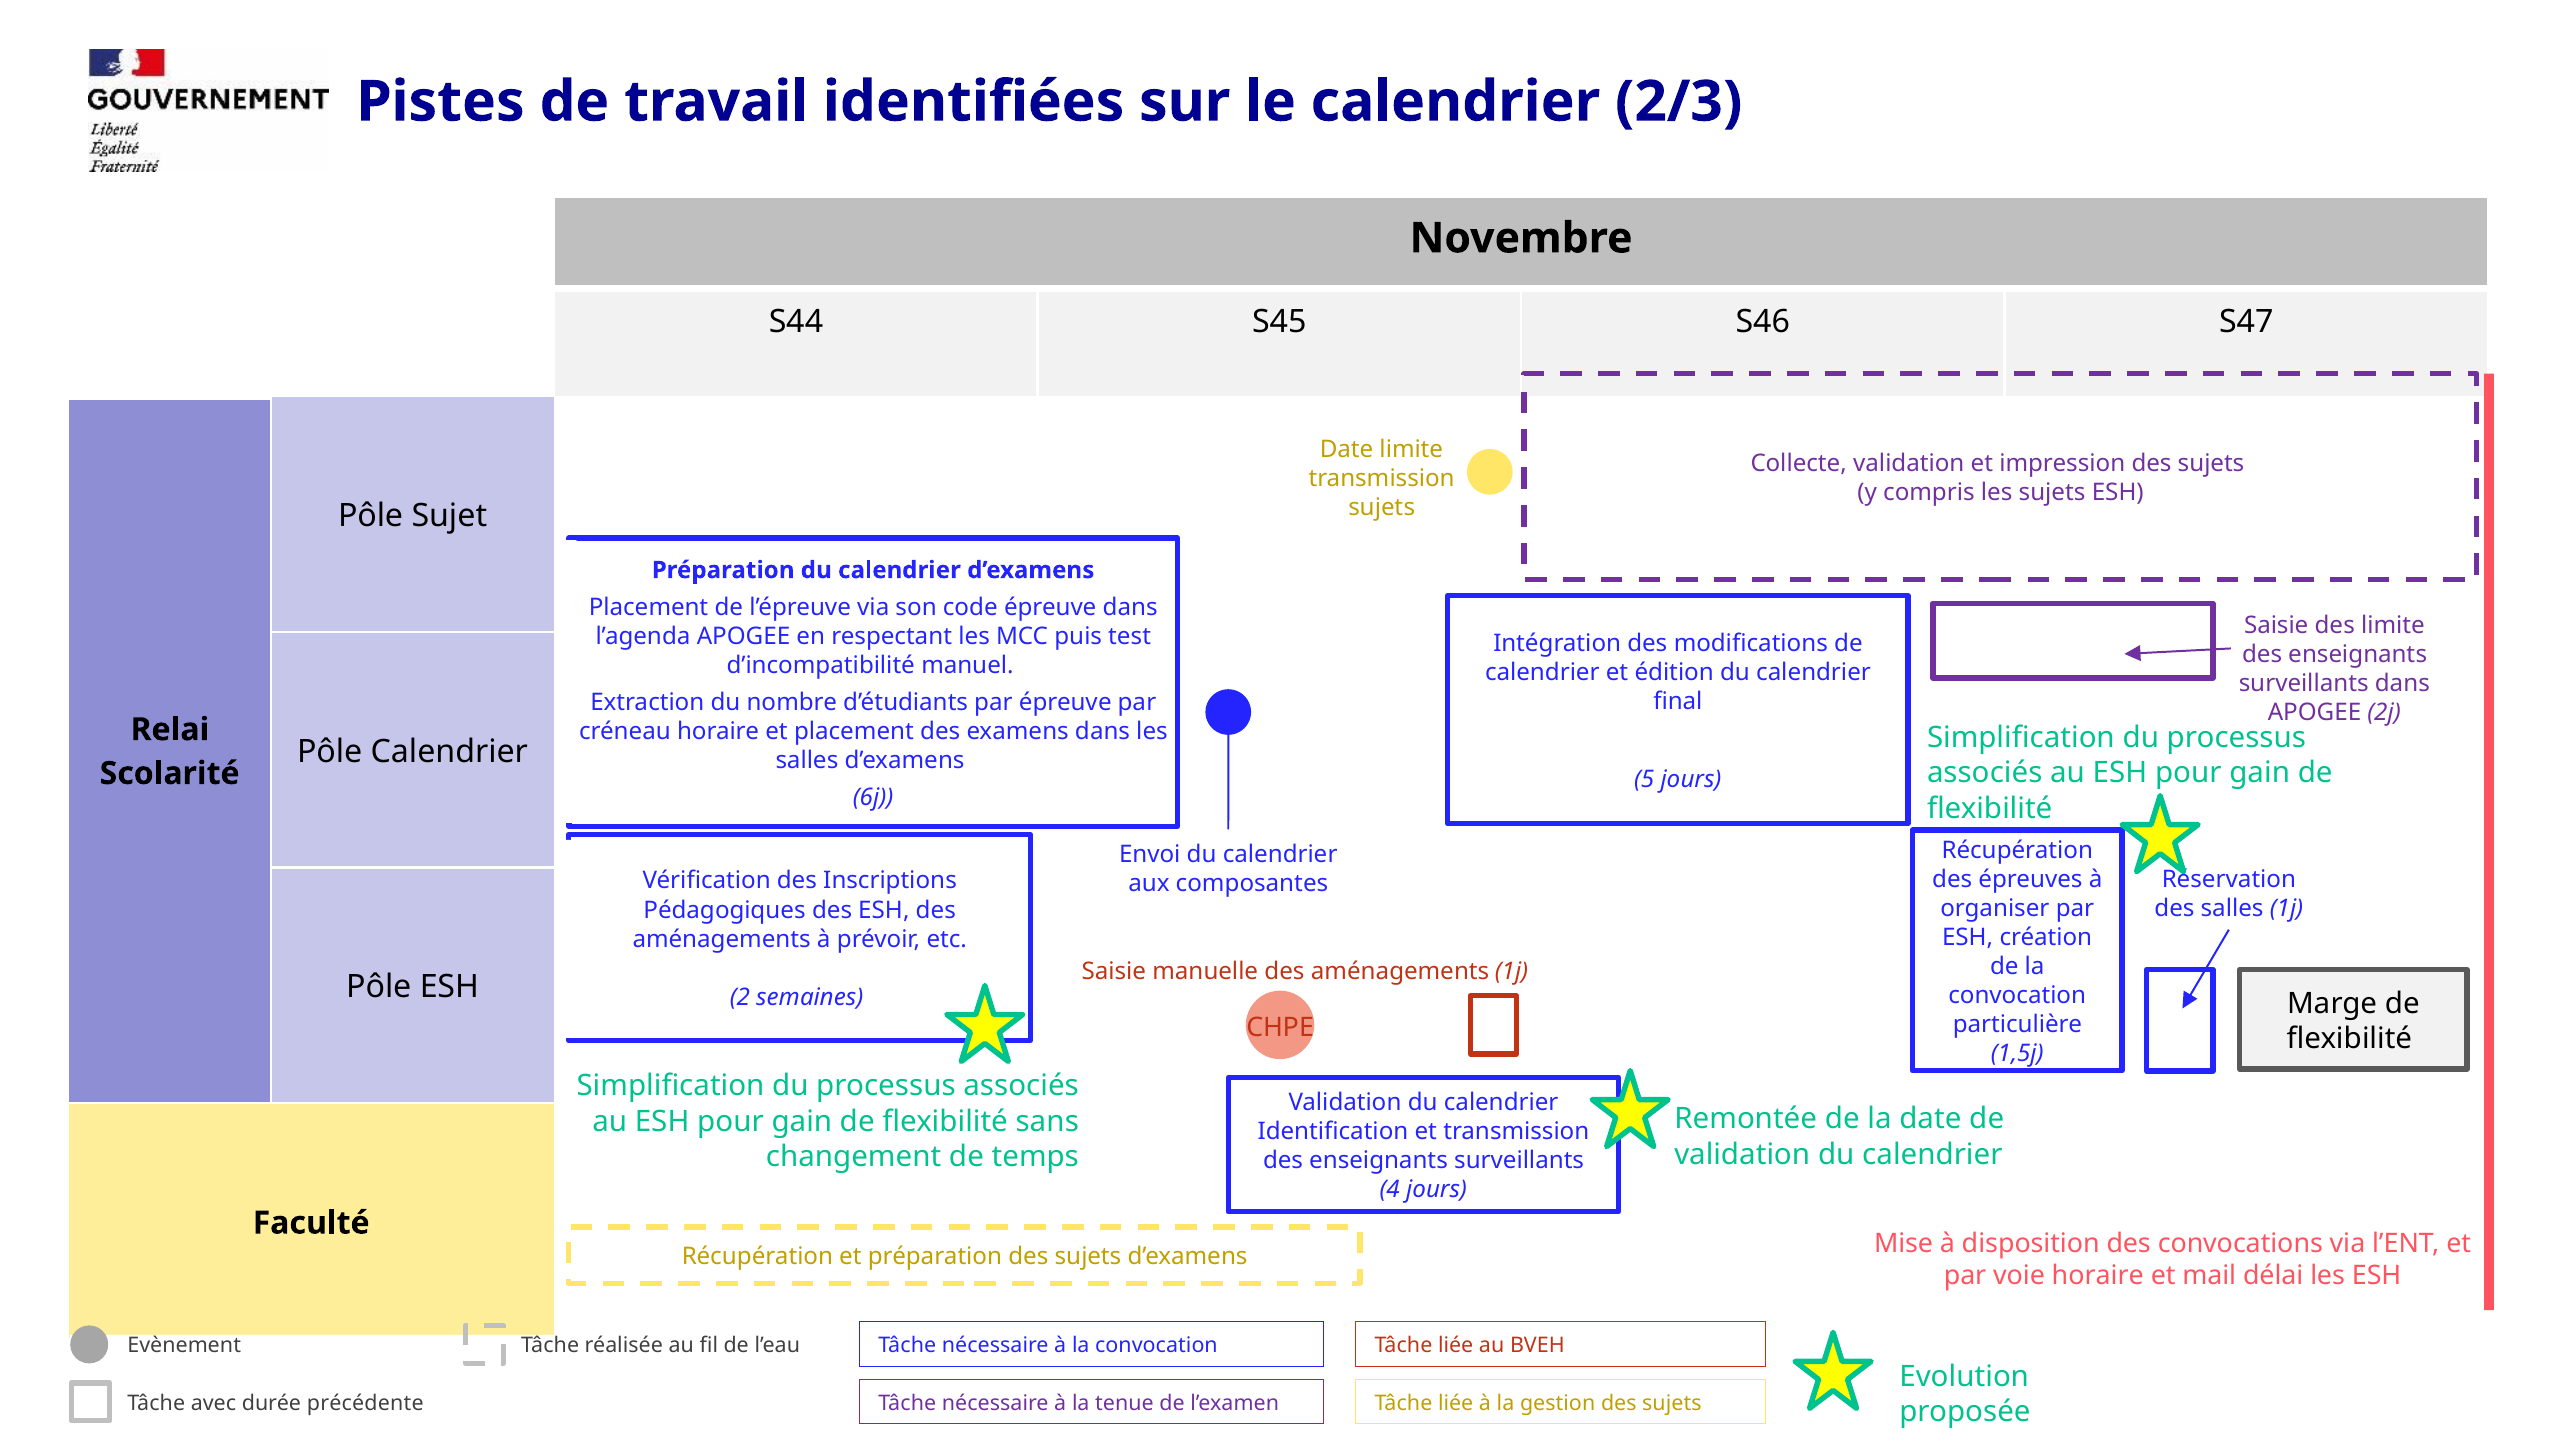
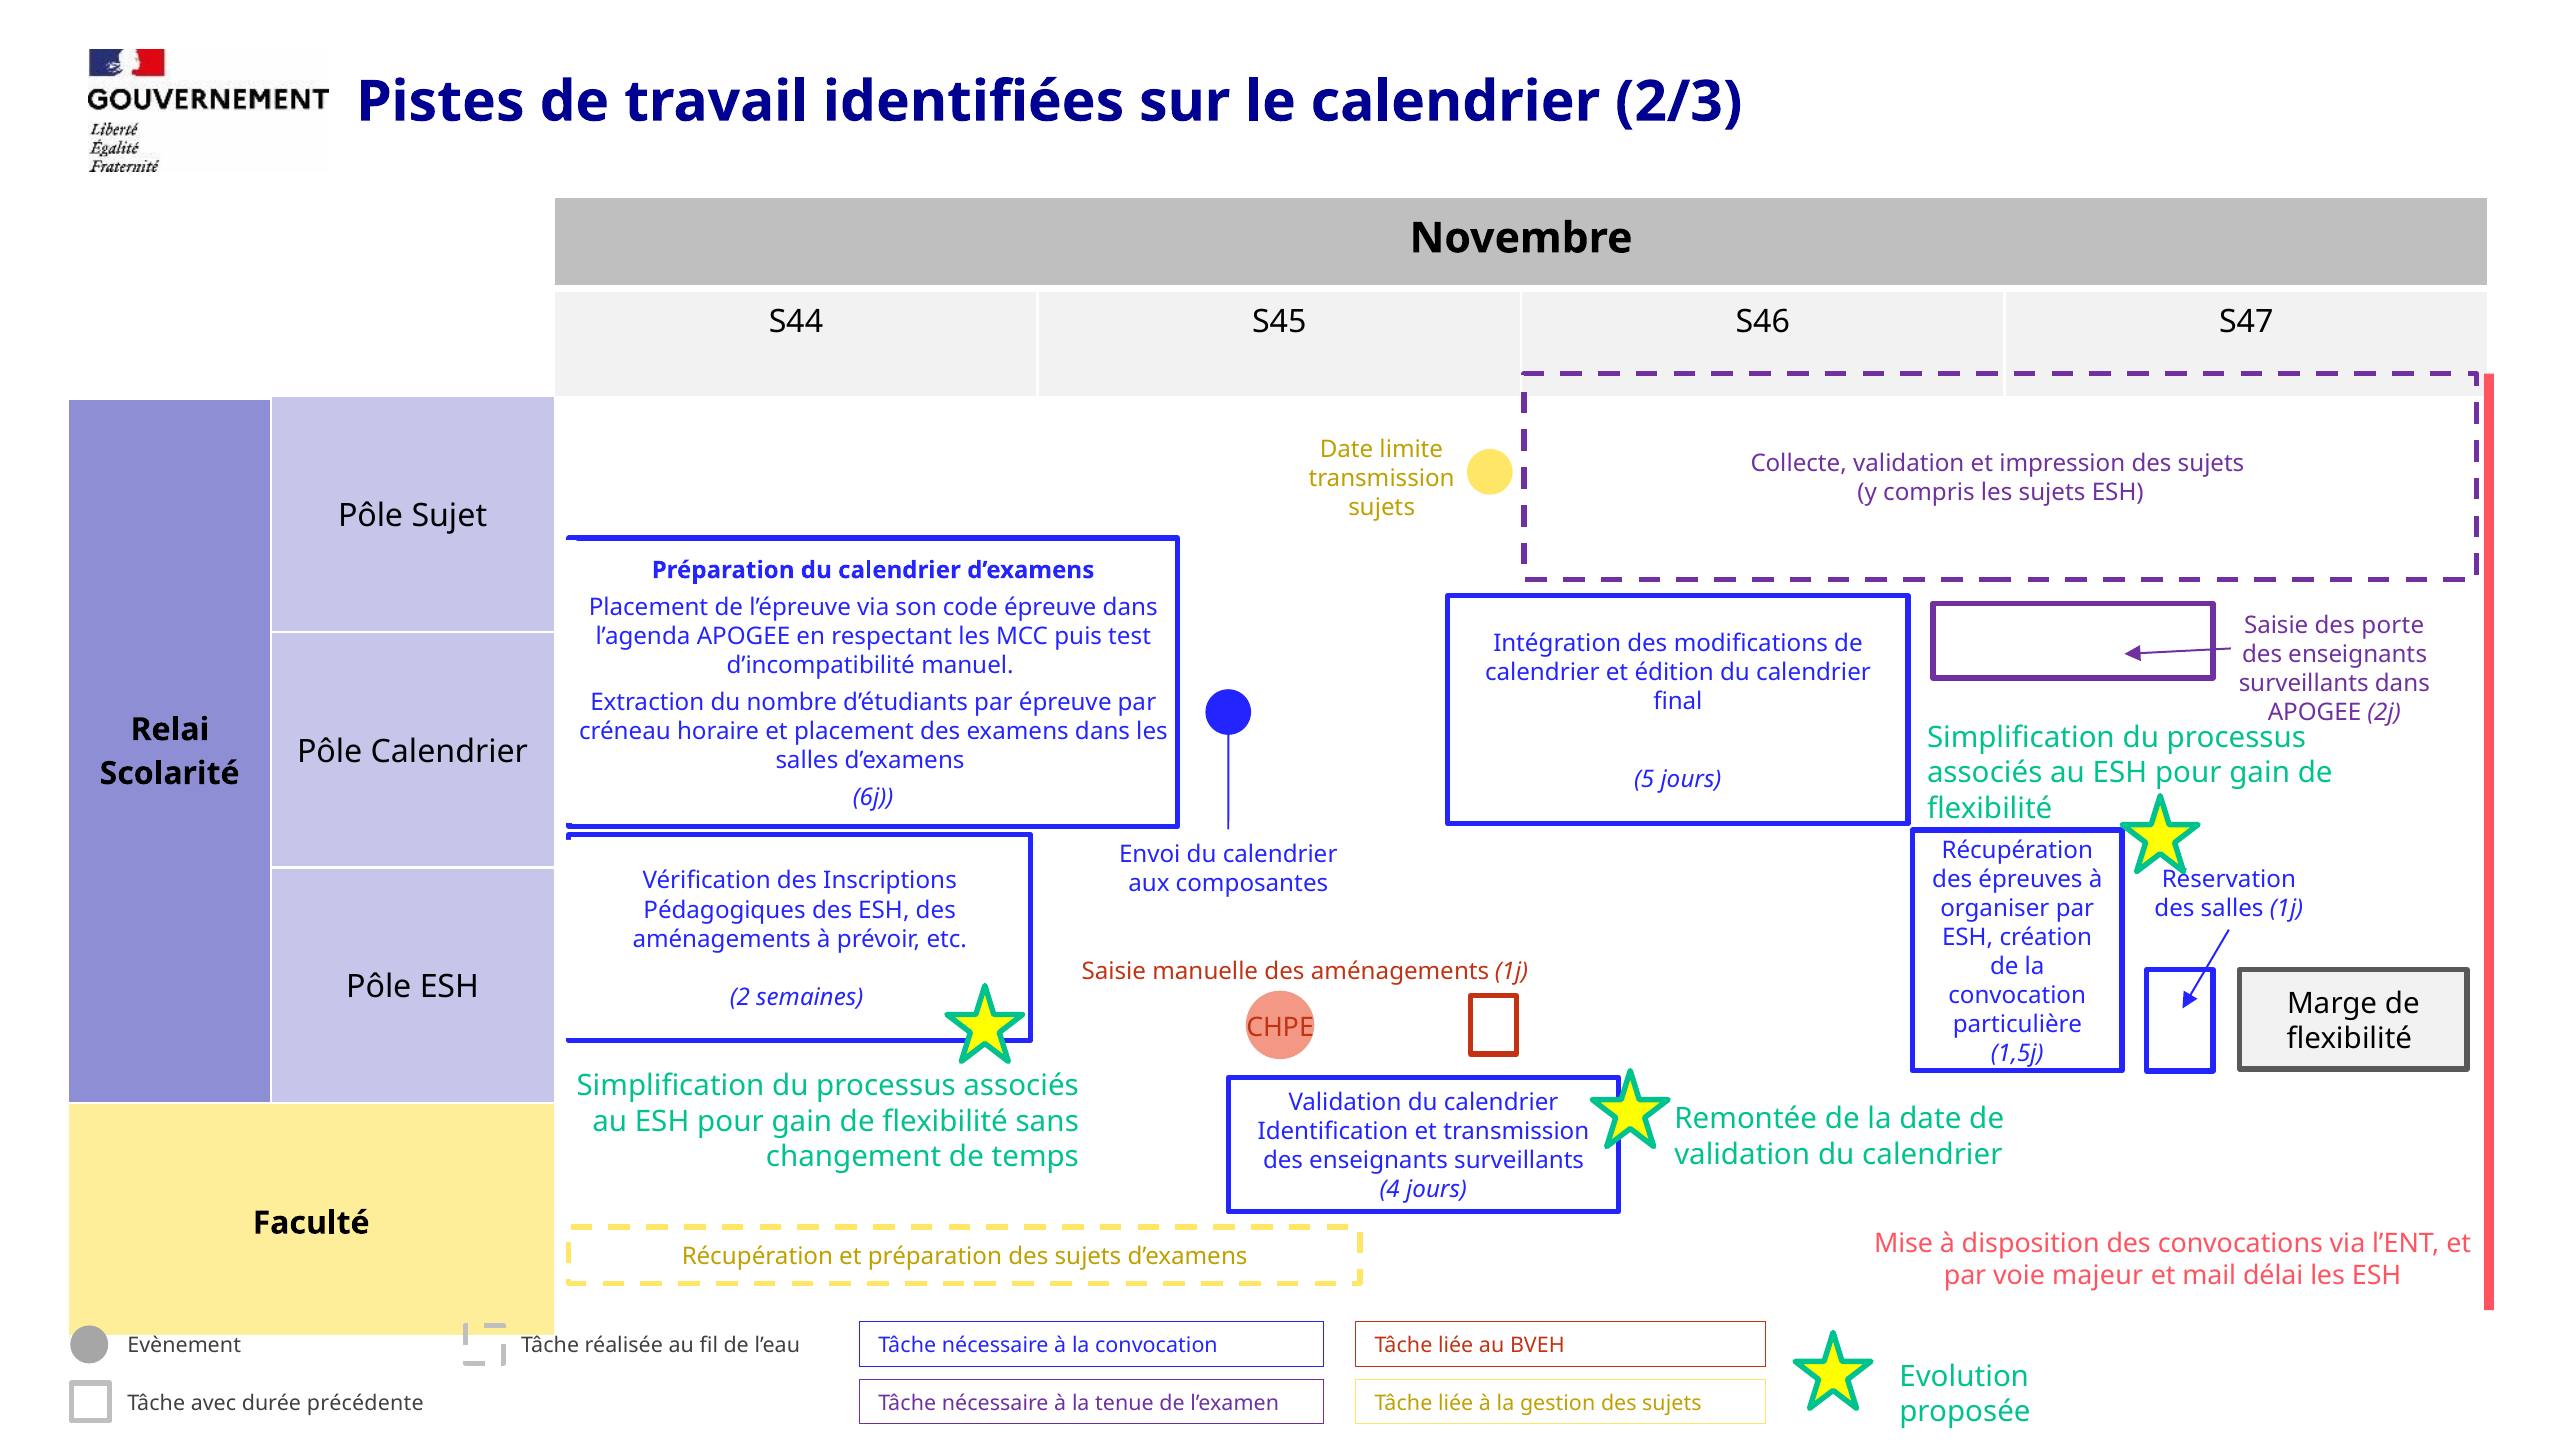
des limite: limite -> porte (2393, 625)
voie horaire: horaire -> majeur (2098, 1276)
